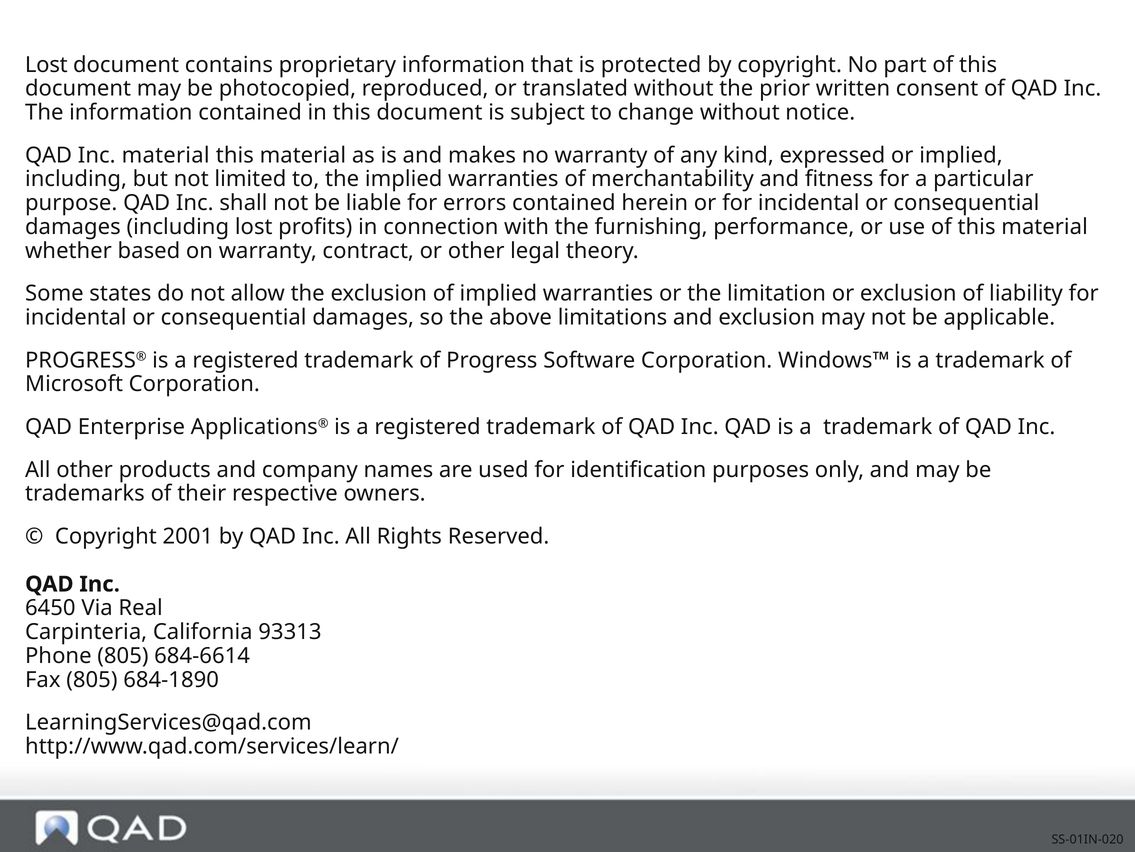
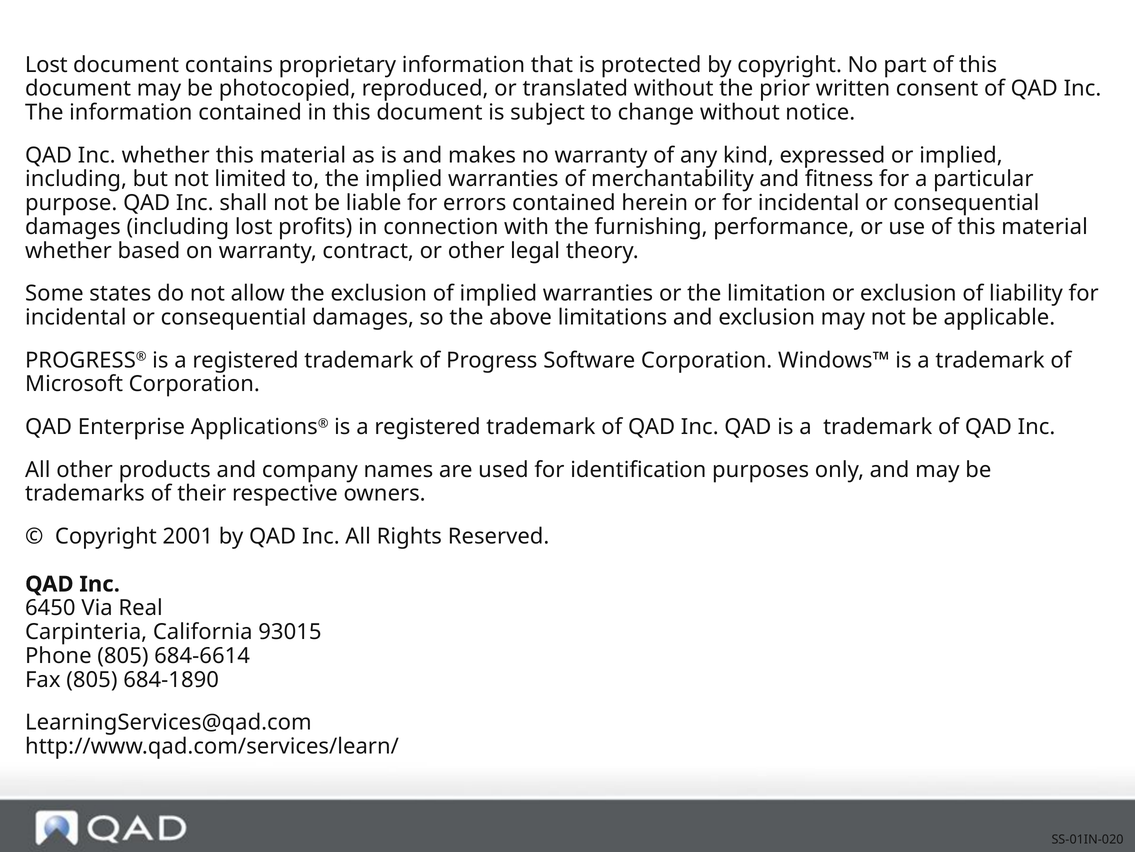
Inc material: material -> whether (166, 155)
93313: 93313 -> 93015 (290, 631)
